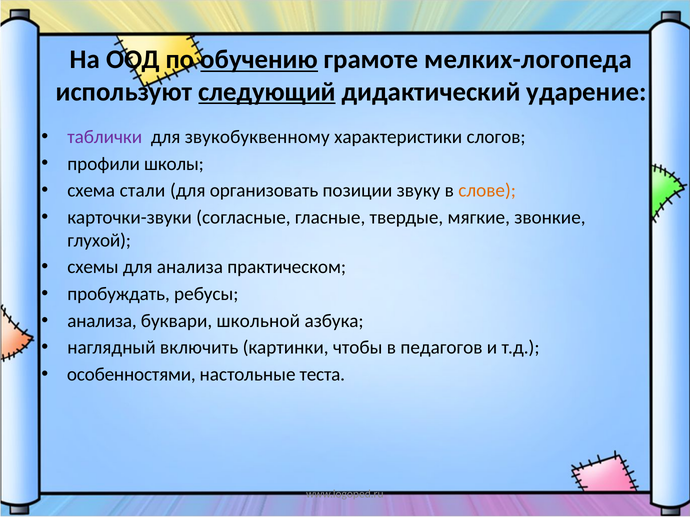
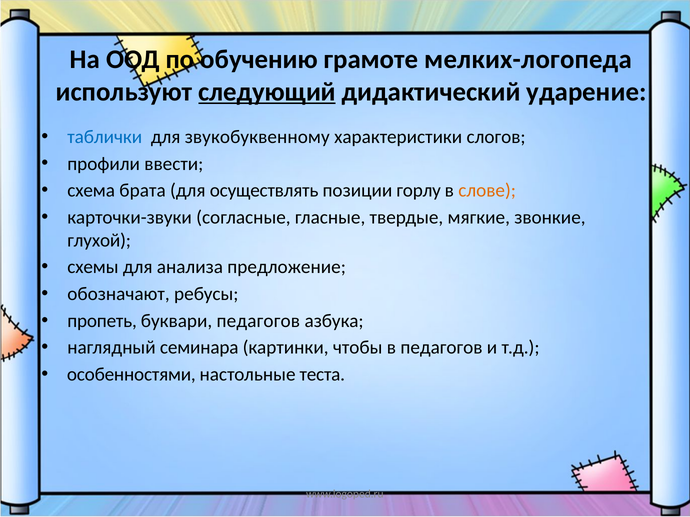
обучению underline: present -> none (259, 60)
таблички colour: purple -> blue (105, 137)
школы: школы -> ввести (174, 164)
стали: стали -> брата (143, 191)
организовать: организовать -> осуществлять (264, 191)
звуку: звуку -> горлу (419, 191)
практическом: практическом -> предложение (287, 267)
пробуждать: пробуждать -> обозначают (118, 294)
анализа: анализа -> пропеть (102, 321)
буквари школьной: школьной -> педагогов (258, 321)
включить: включить -> семинара (199, 348)
